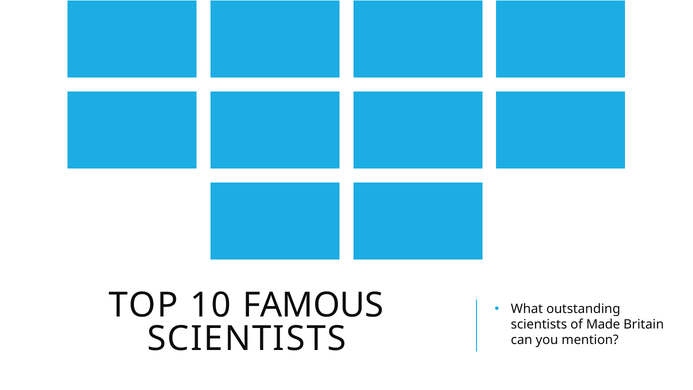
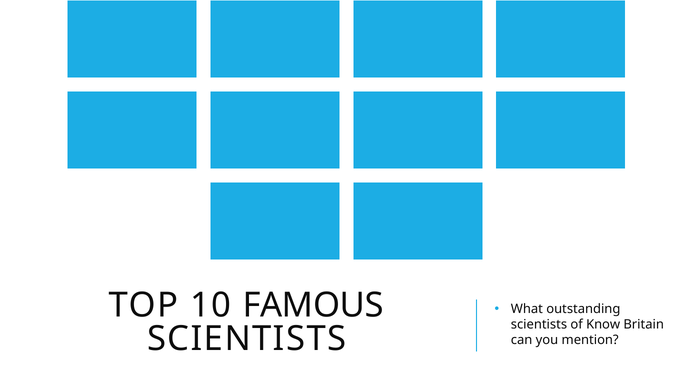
Made: Made -> Know (603, 324)
